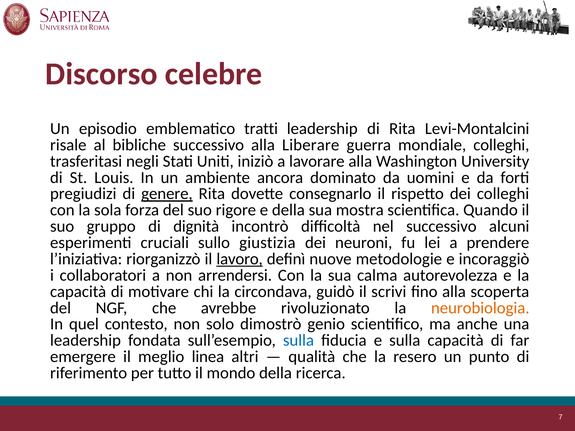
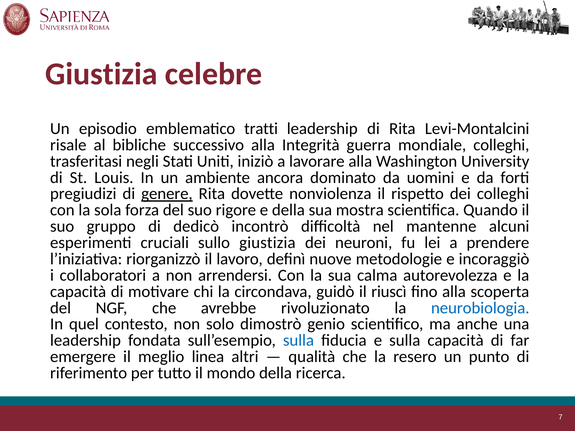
Discorso: Discorso -> Giustizia (101, 74)
Liberare: Liberare -> Integrità (311, 145)
consegnarlo: consegnarlo -> nonviolenza (330, 194)
dignità: dignità -> dedicò (196, 227)
nel successivo: successivo -> mantenne (441, 227)
lavoro underline: present -> none (240, 259)
scrivi: scrivi -> riuscì (389, 292)
neurobiologia colour: orange -> blue (480, 308)
